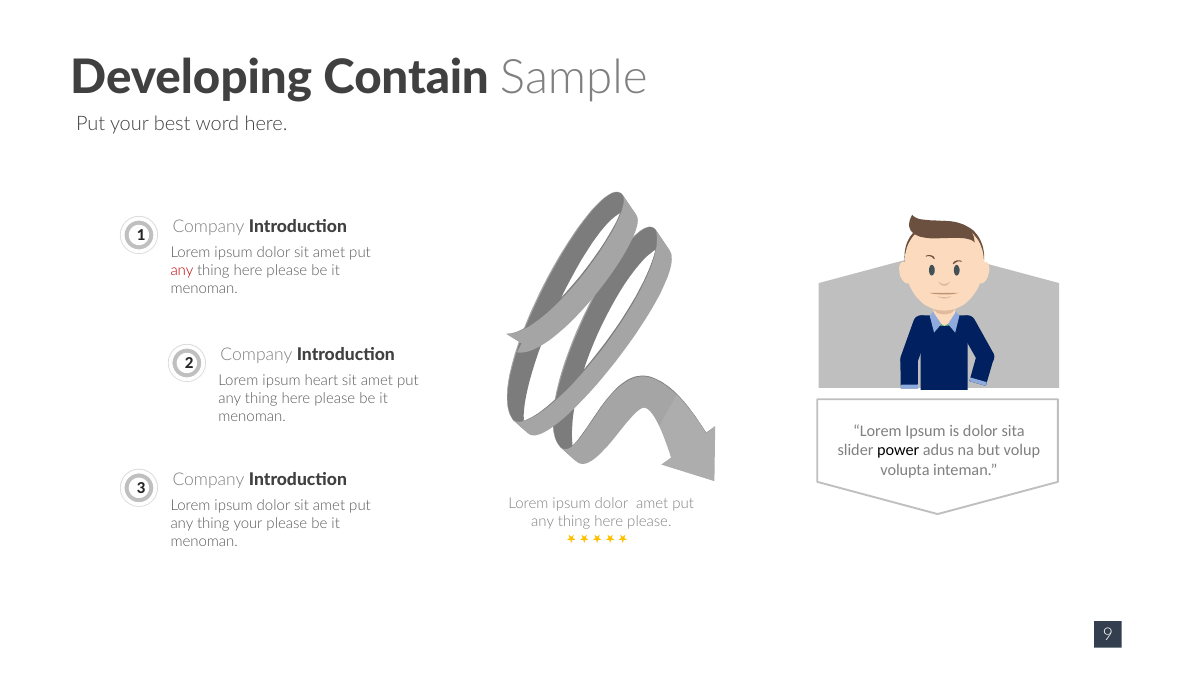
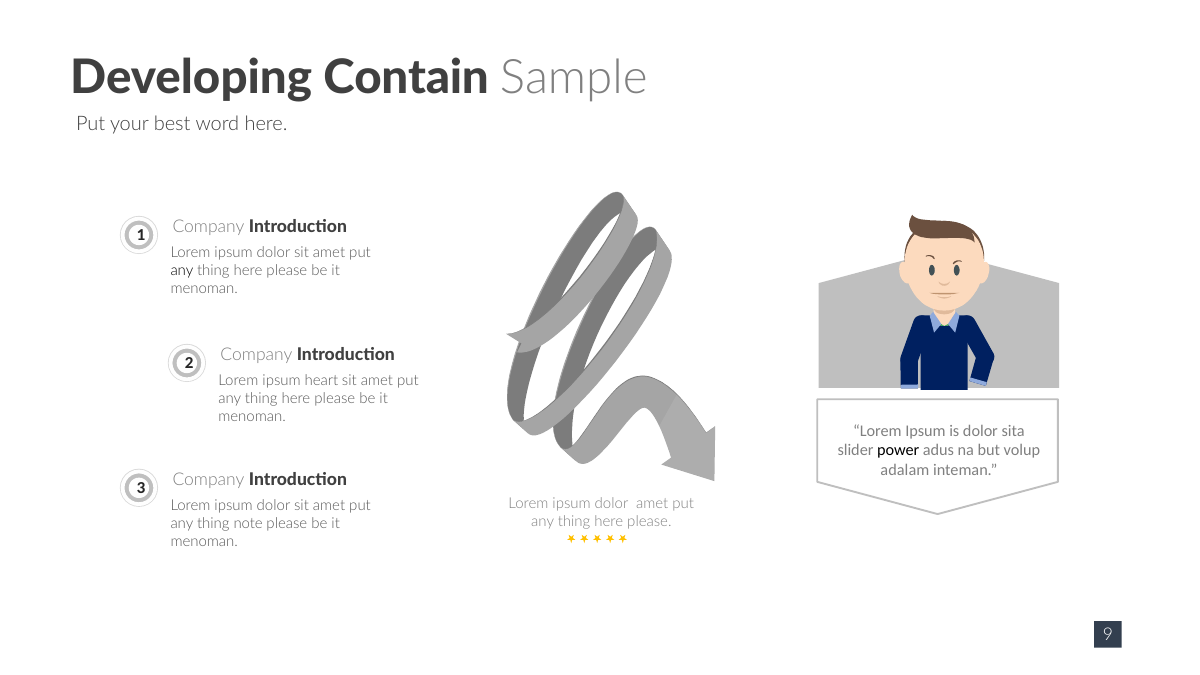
any colour: red -> black (182, 271)
volupta: volupta -> adalam (905, 470)
thing your: your -> note (248, 524)
